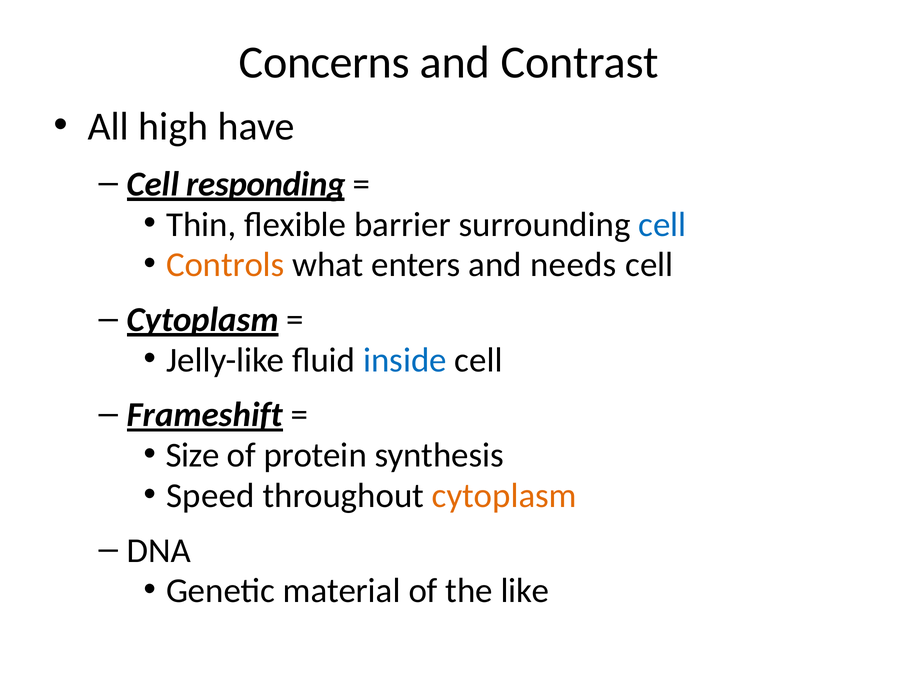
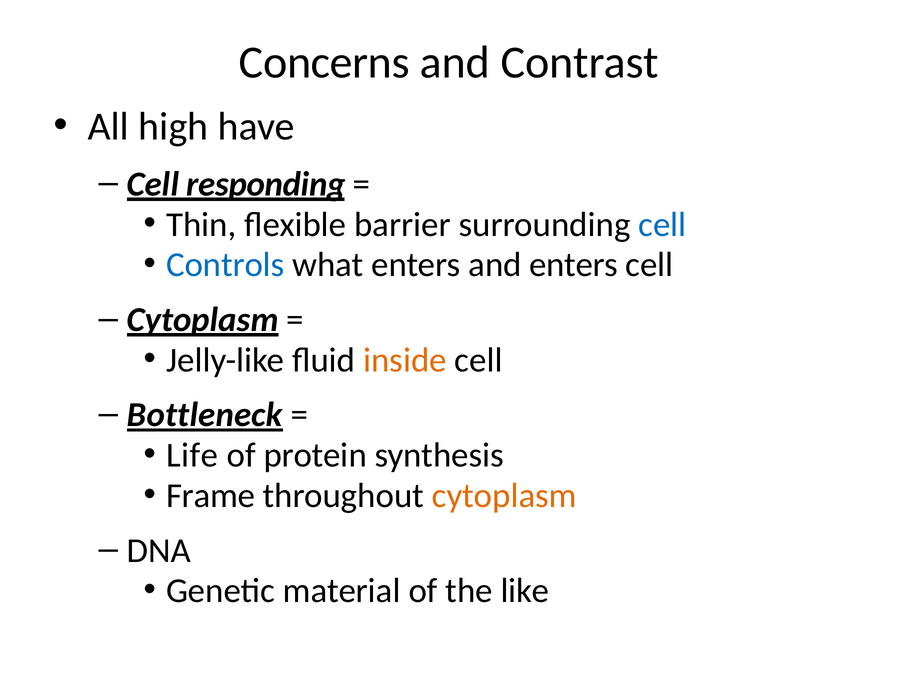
Controls colour: orange -> blue (225, 265)
and needs: needs -> enters (574, 265)
inside colour: blue -> orange (405, 360)
Frameshift: Frameshift -> Bottleneck (205, 415)
Size: Size -> Life (192, 456)
Speed: Speed -> Frame (211, 496)
